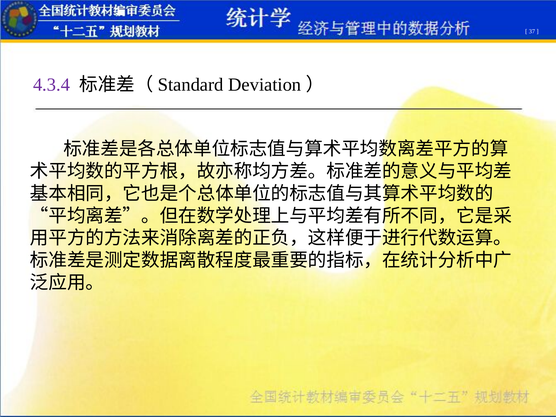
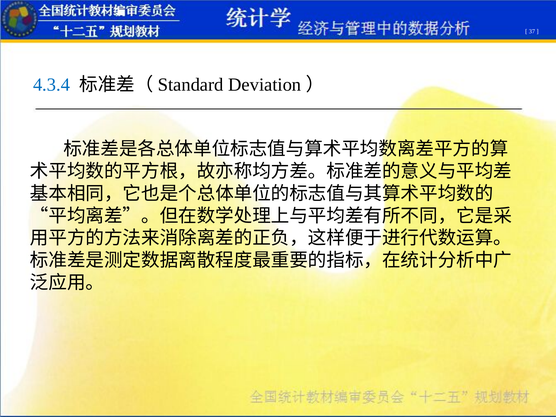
4.3.4 colour: purple -> blue (52, 85)
